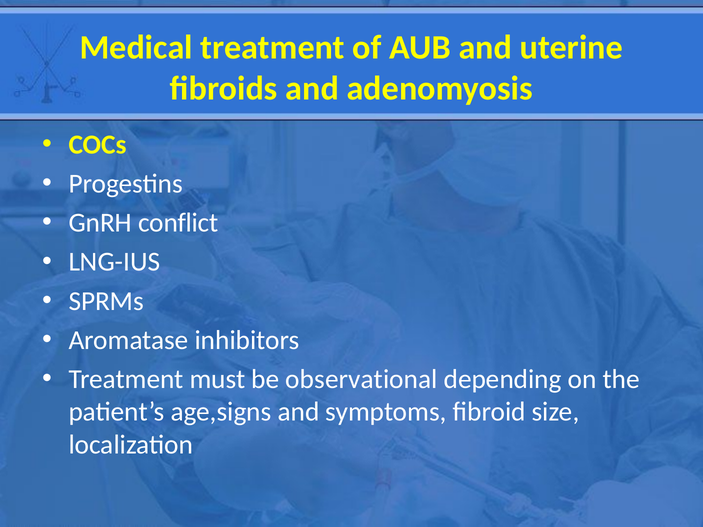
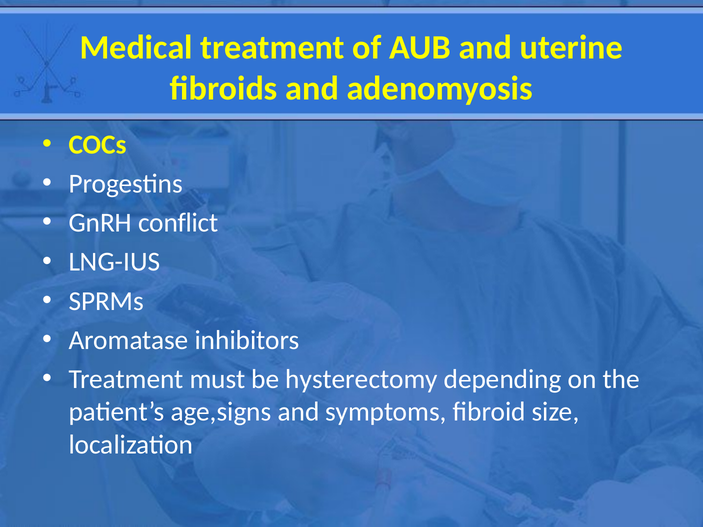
observational: observational -> hysterectomy (362, 379)
